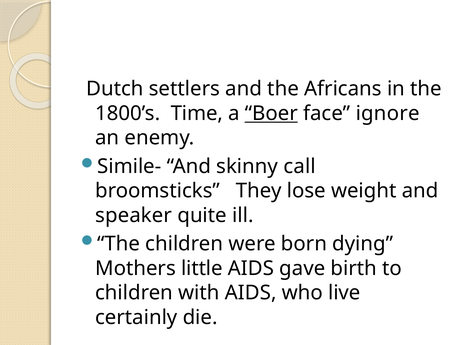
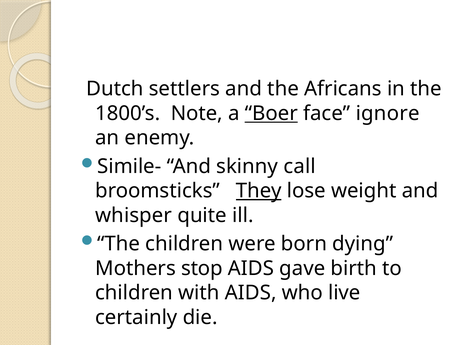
Time: Time -> Note (197, 113)
They underline: none -> present (259, 191)
speaker: speaker -> whisper (134, 215)
little: little -> stop (202, 268)
